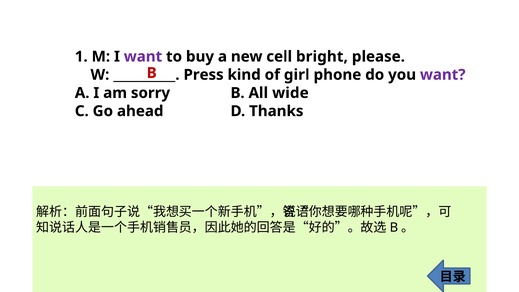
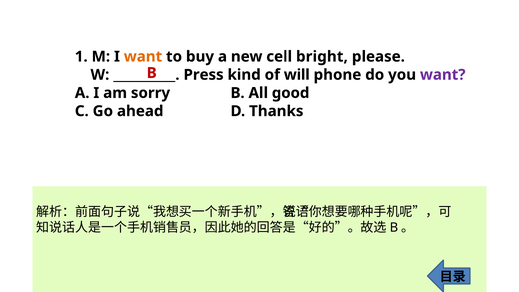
want colour: purple -> orange (143, 57)
girl: girl -> will (297, 75)
wide: wide -> good (291, 93)
